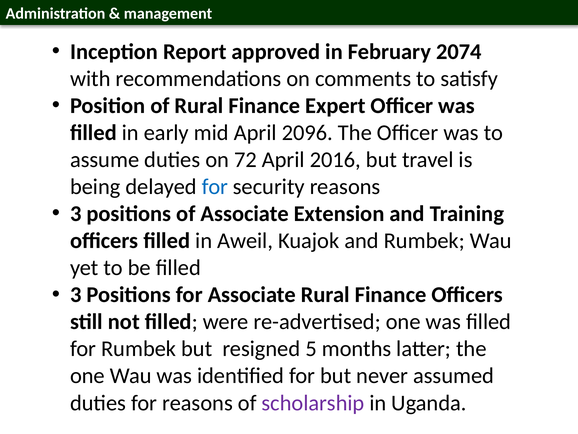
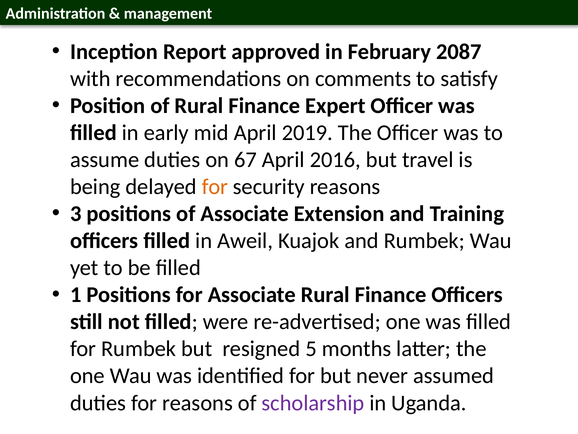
2074: 2074 -> 2087 (459, 52)
2096: 2096 -> 2019 (307, 133)
72: 72 -> 67 (245, 160)
for colour: blue -> orange (215, 187)
3: 3 -> 1 (76, 295)
